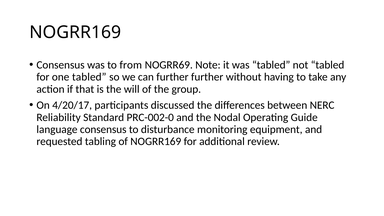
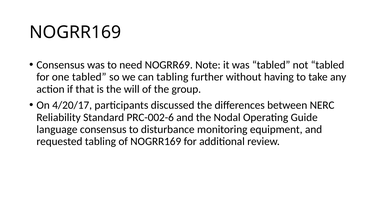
from: from -> need (131, 65)
can further: further -> tabling (172, 77)
PRC-002-0: PRC-002-0 -> PRC-002-6 (150, 117)
